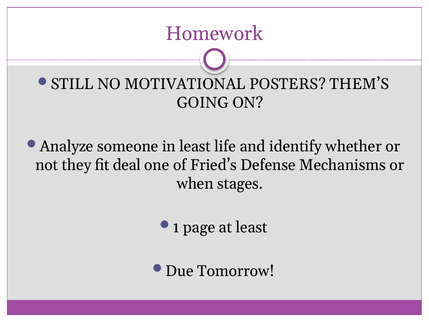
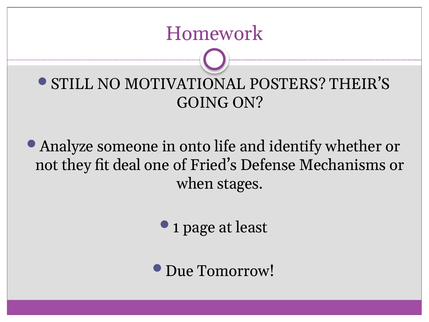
THEM’S: THEM’S -> THEIR’S (359, 84)
in least: least -> onto (195, 146)
